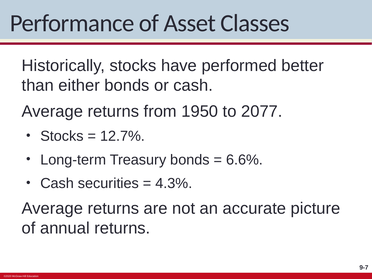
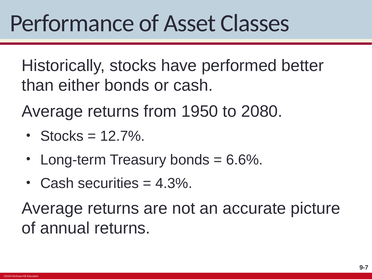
2077: 2077 -> 2080 (262, 112)
